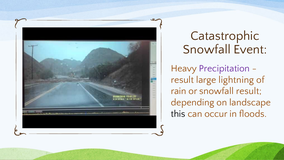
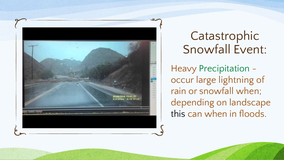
Precipitation colour: purple -> green (224, 68)
result: result -> occur (182, 80)
snowfall result: result -> when (249, 91)
can occur: occur -> when (216, 114)
